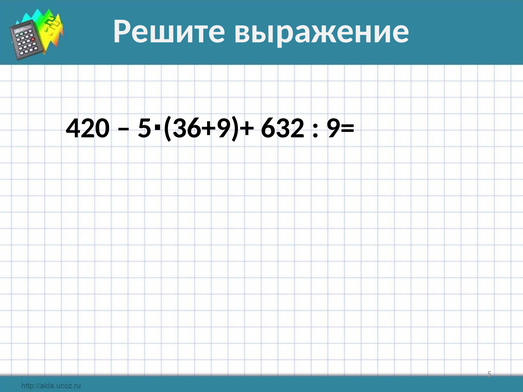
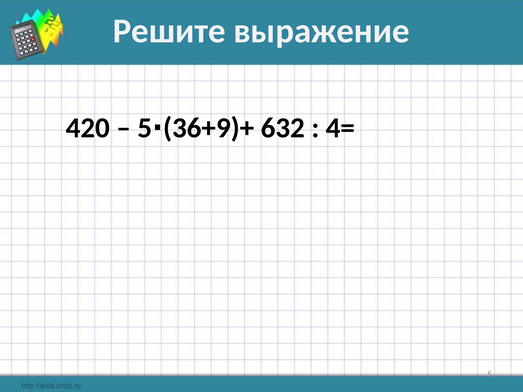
9=: 9= -> 4= (341, 128)
